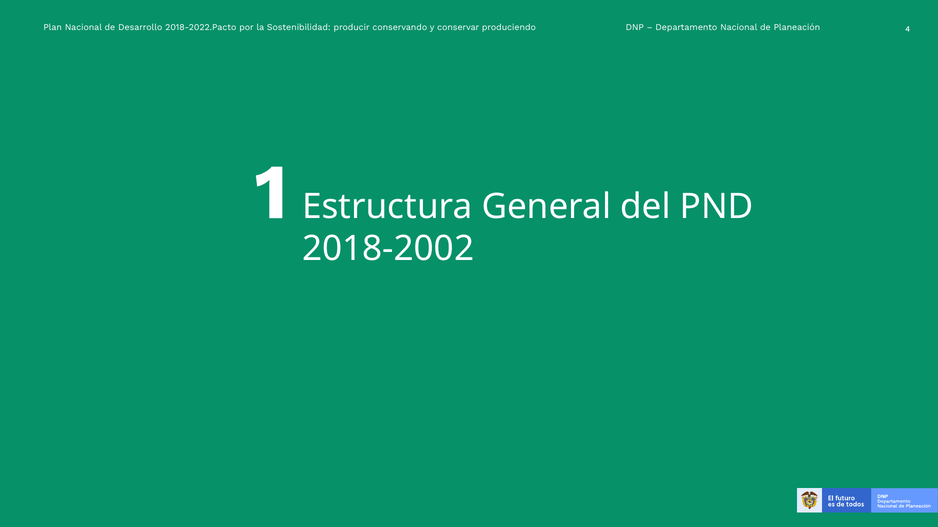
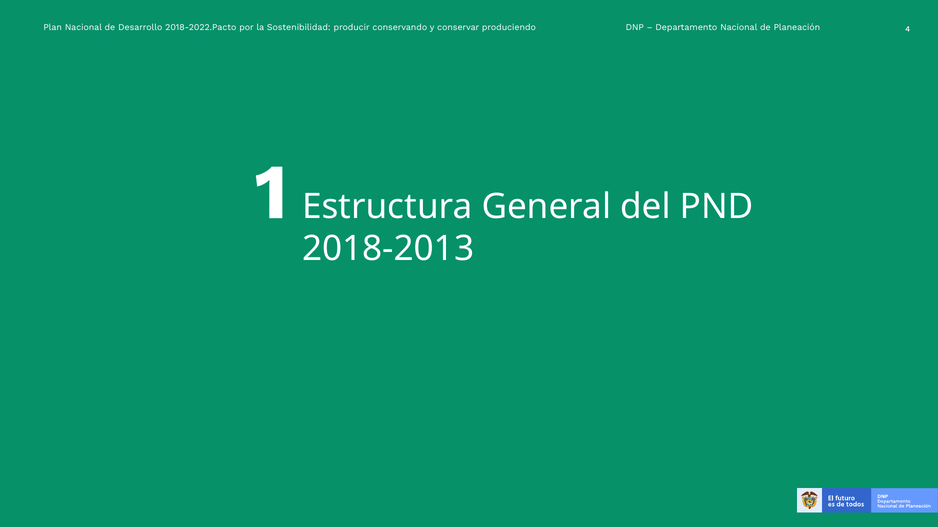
2018-2002: 2018-2002 -> 2018-2013 (388, 249)
